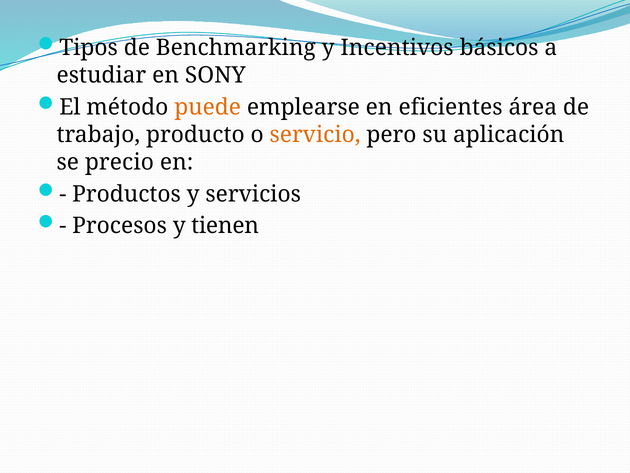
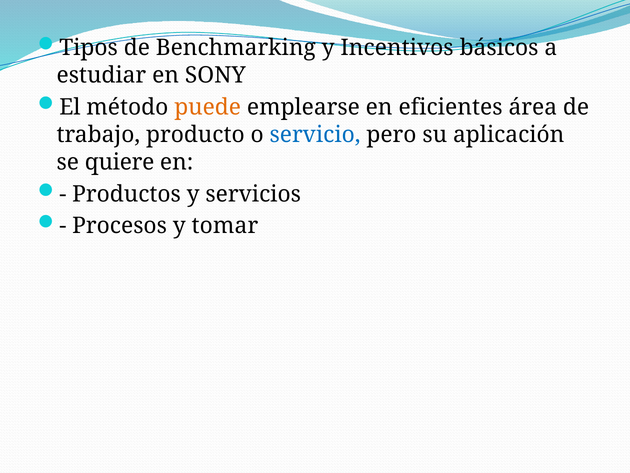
servicio colour: orange -> blue (315, 135)
precio: precio -> quiere (120, 162)
tienen: tienen -> tomar (225, 226)
